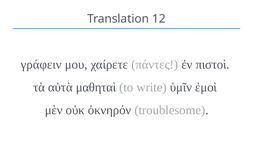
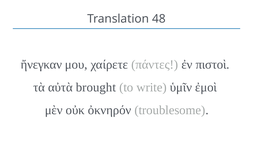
12: 12 -> 48 (159, 19)
γράφειν: γράφειν -> ἤνεγκαν (41, 65)
μαθηταὶ: μαθηταὶ -> brought (96, 88)
